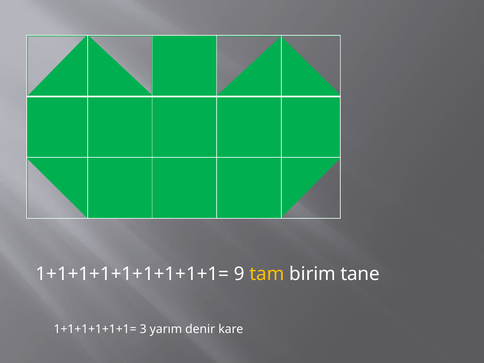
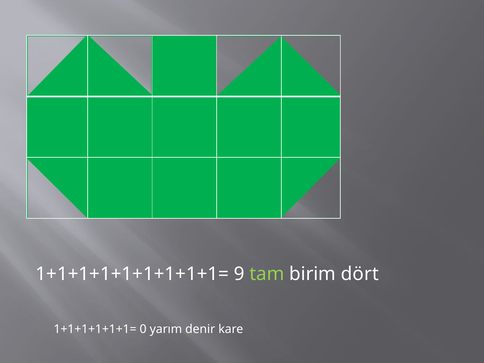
tam colour: yellow -> light green (267, 274)
tane: tane -> dört (360, 274)
3: 3 -> 0 (143, 329)
